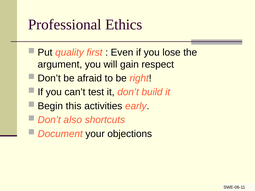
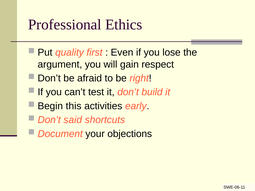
also: also -> said (73, 120)
